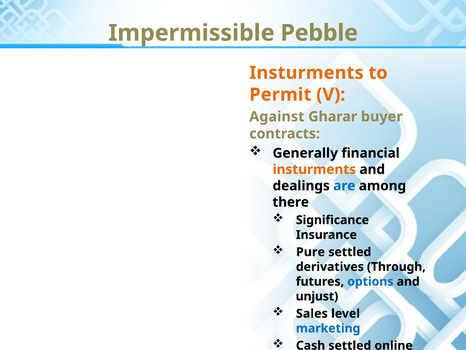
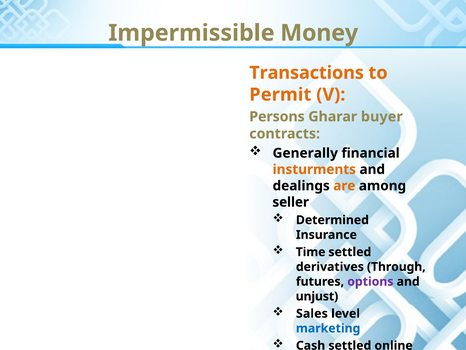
Pebble: Pebble -> Money (319, 33)
Insturments: Insturments -> Transactions (307, 73)
Against: Against -> Persons (277, 116)
are colour: blue -> orange (344, 186)
there: there -> seller (291, 202)
Significance: Significance -> Determined (332, 220)
Pure: Pure -> Time (311, 252)
options colour: blue -> purple (370, 281)
